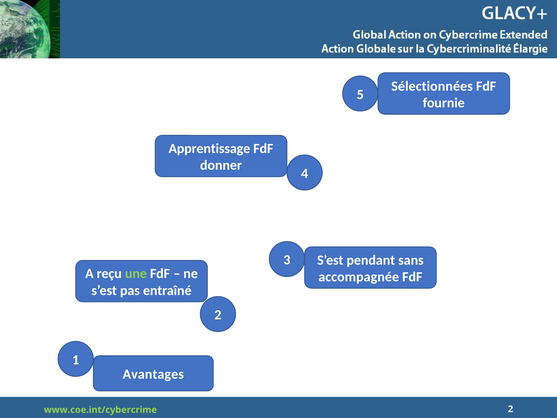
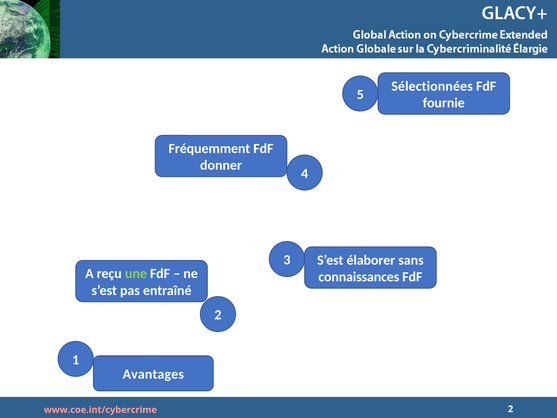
Apprentissage: Apprentissage -> Fréquemment (209, 149)
pendant: pendant -> élaborer (371, 260)
accompagnée: accompagnée -> connaissances (359, 277)
www.coe.int/cybercrime colour: light green -> pink (100, 410)
